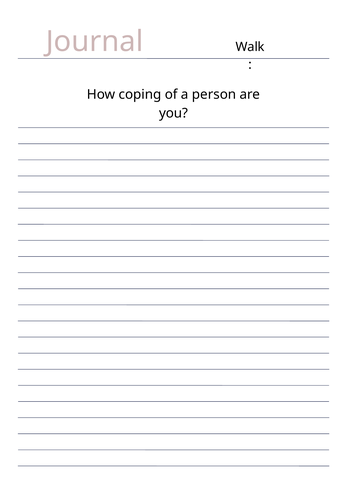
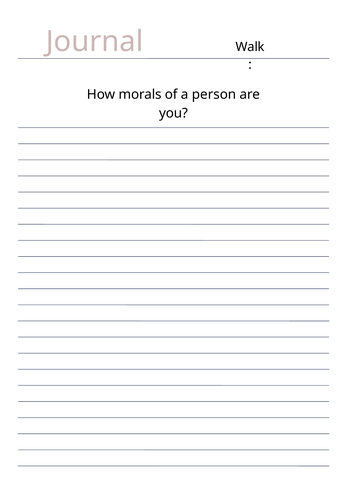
coping: coping -> morals (140, 94)
